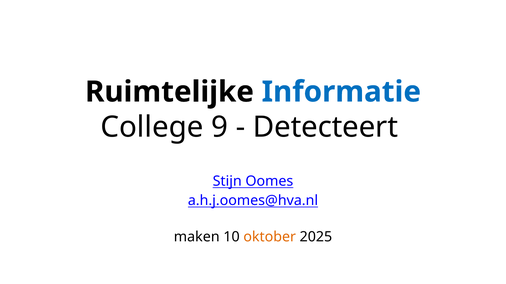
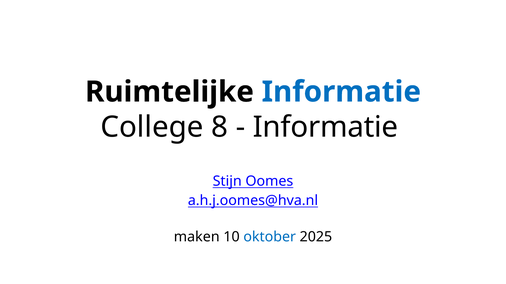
9: 9 -> 8 (220, 127)
Detecteert: Detecteert -> Informatie (325, 127)
oktober colour: orange -> blue (270, 237)
